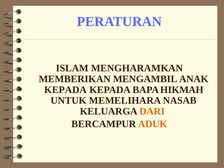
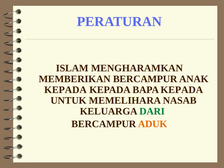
MEMBERIKAN MENGAMBIL: MENGAMBIL -> BERCAMPUR (145, 79)
BAPA HIKMAH: HIKMAH -> KEPADA (182, 90)
DARI colour: orange -> green (152, 111)
